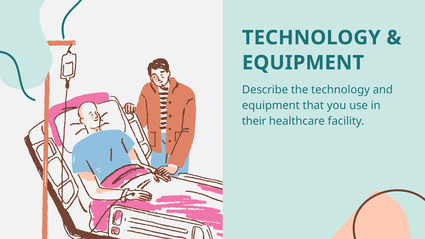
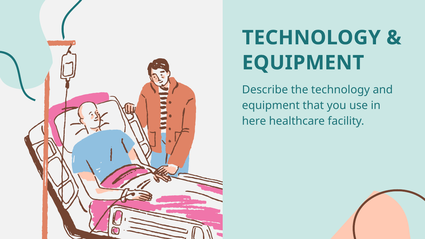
their: their -> here (254, 121)
